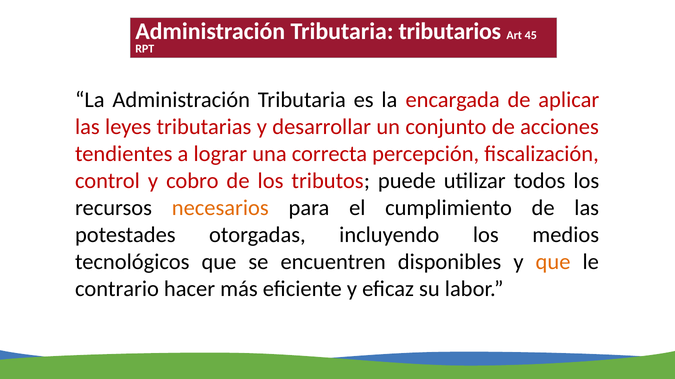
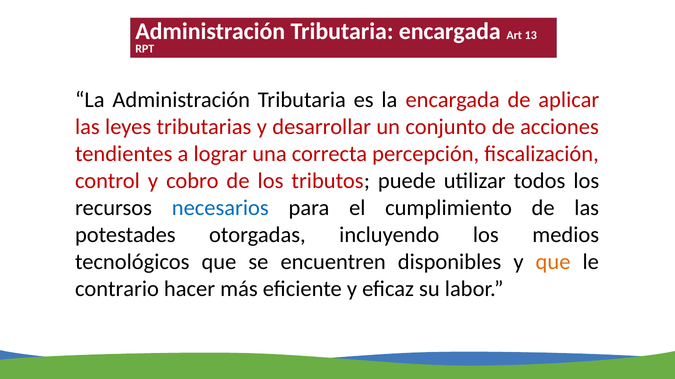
Tributaria tributarios: tributarios -> encargada (450, 31)
45: 45 -> 13 (531, 35)
necesarios colour: orange -> blue (220, 208)
